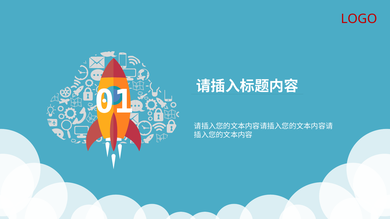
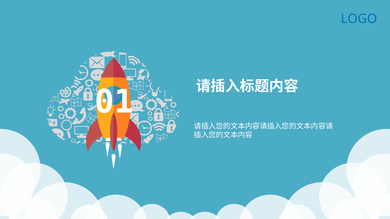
LOGO colour: red -> blue (359, 19)
